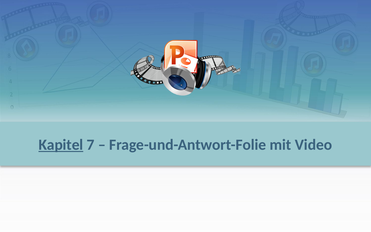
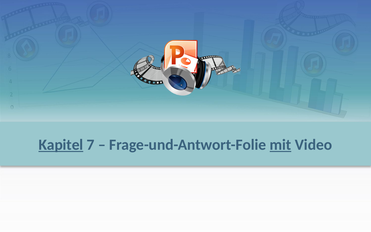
mit underline: none -> present (280, 145)
